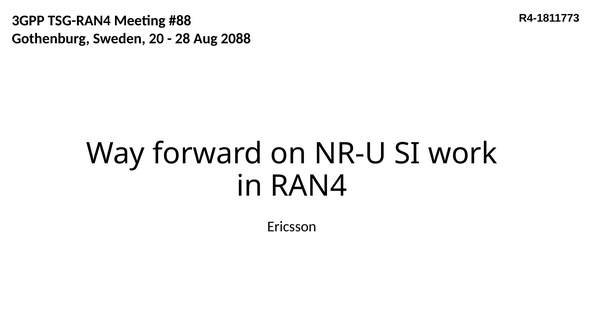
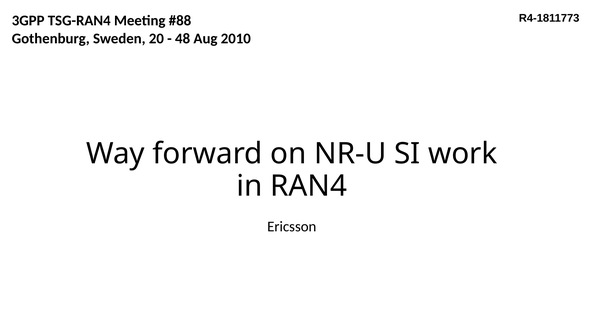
28: 28 -> 48 (183, 38)
2088: 2088 -> 2010 (236, 38)
